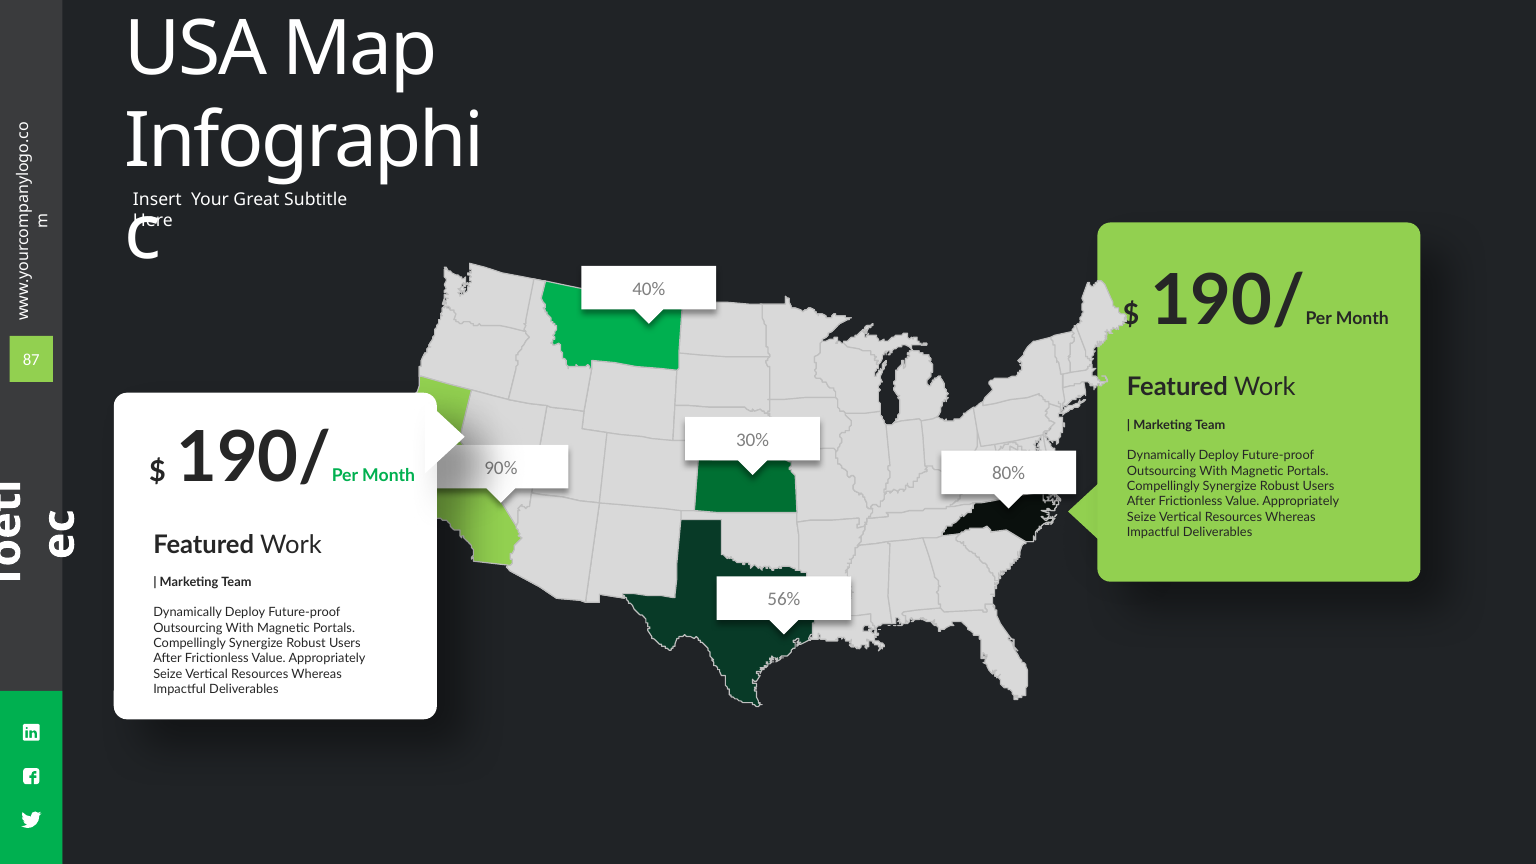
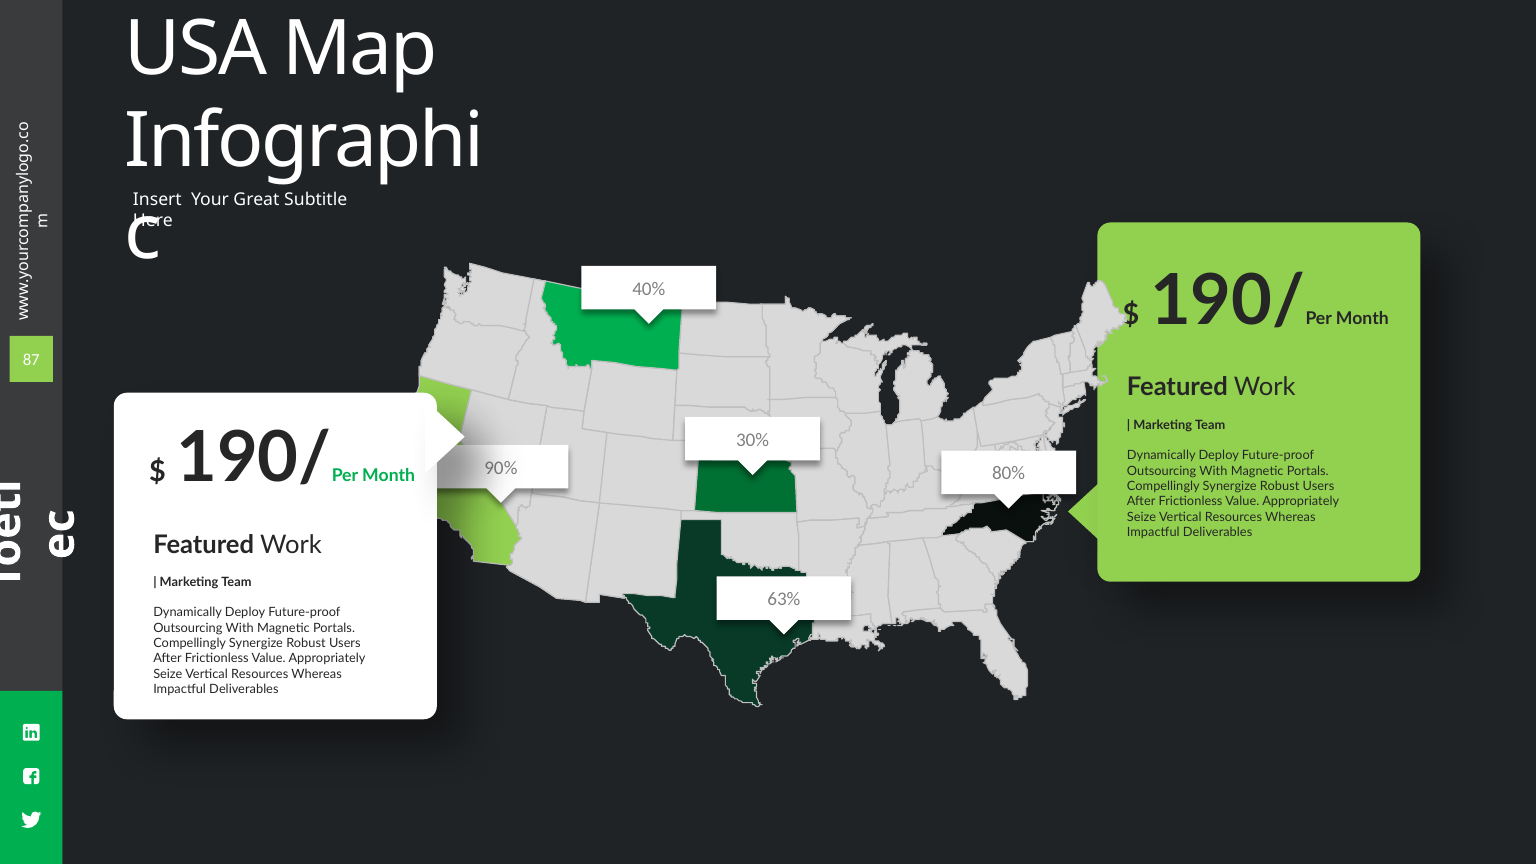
56%: 56% -> 63% (784, 600)
